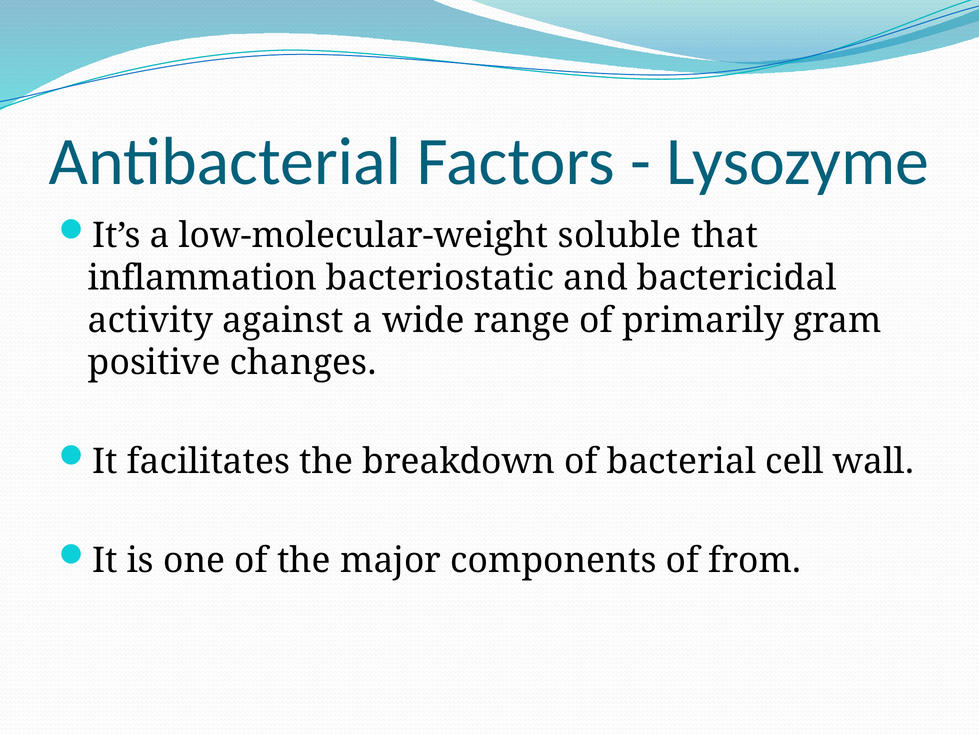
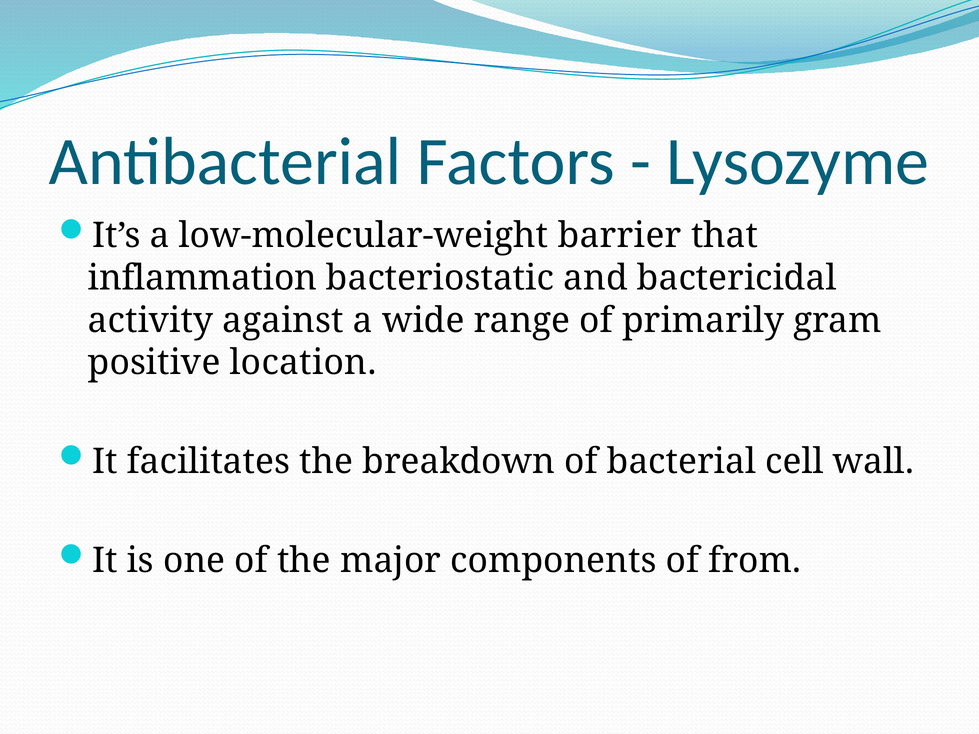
soluble: soluble -> barrier (619, 236)
changes: changes -> location (303, 363)
